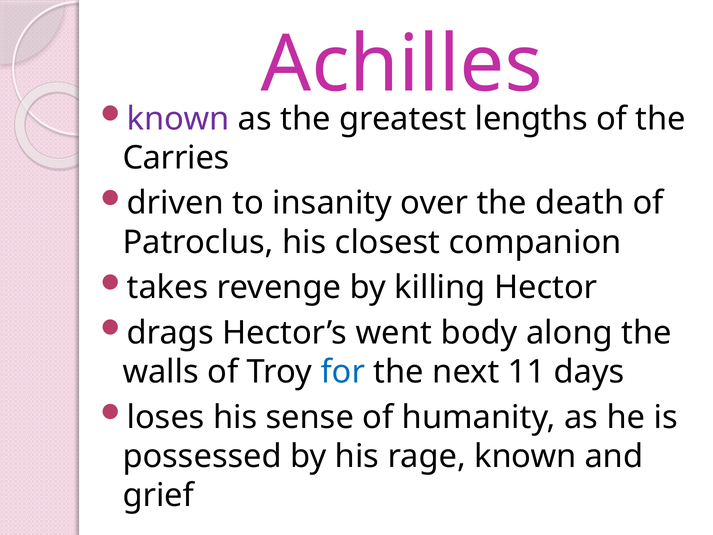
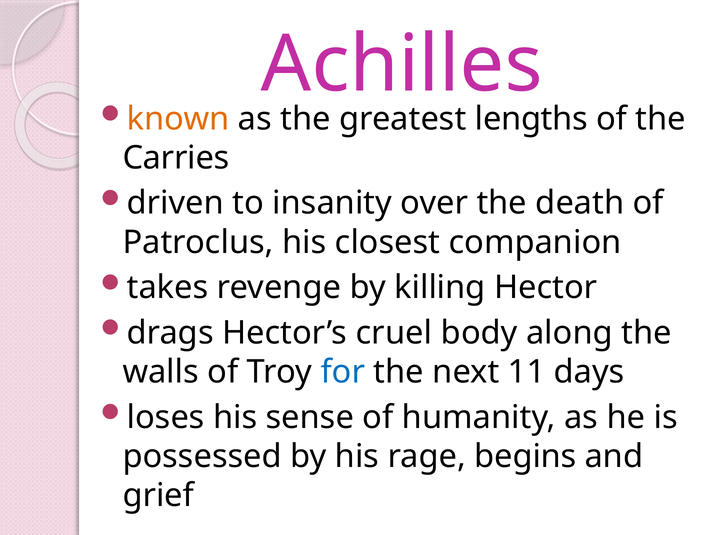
known colour: purple -> orange (178, 119)
went: went -> cruel (394, 333)
rage known: known -> begins (525, 456)
